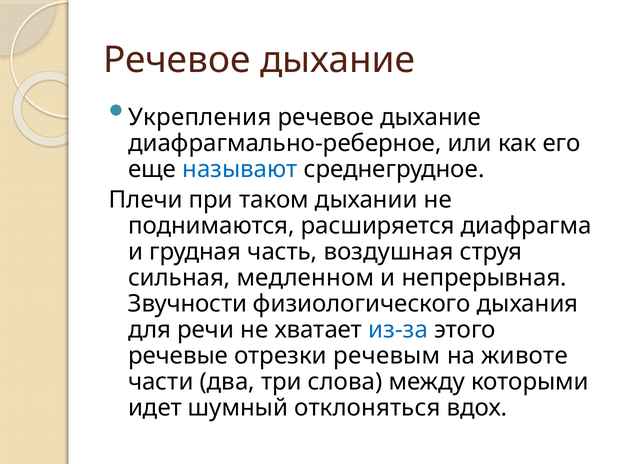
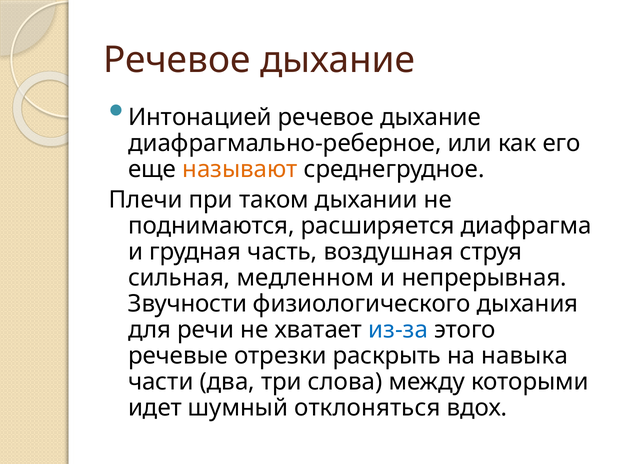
Укрепления: Укрепления -> Интонацией (200, 117)
называют colour: blue -> orange (240, 169)
речевым: речевым -> раскрыть (387, 356)
животе: животе -> навыка (525, 356)
